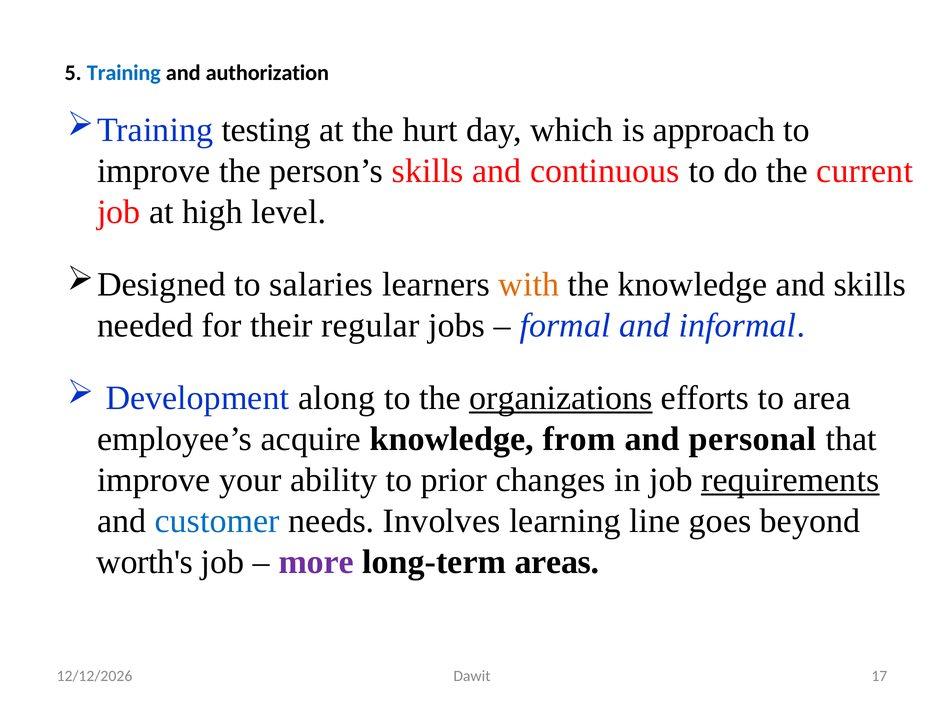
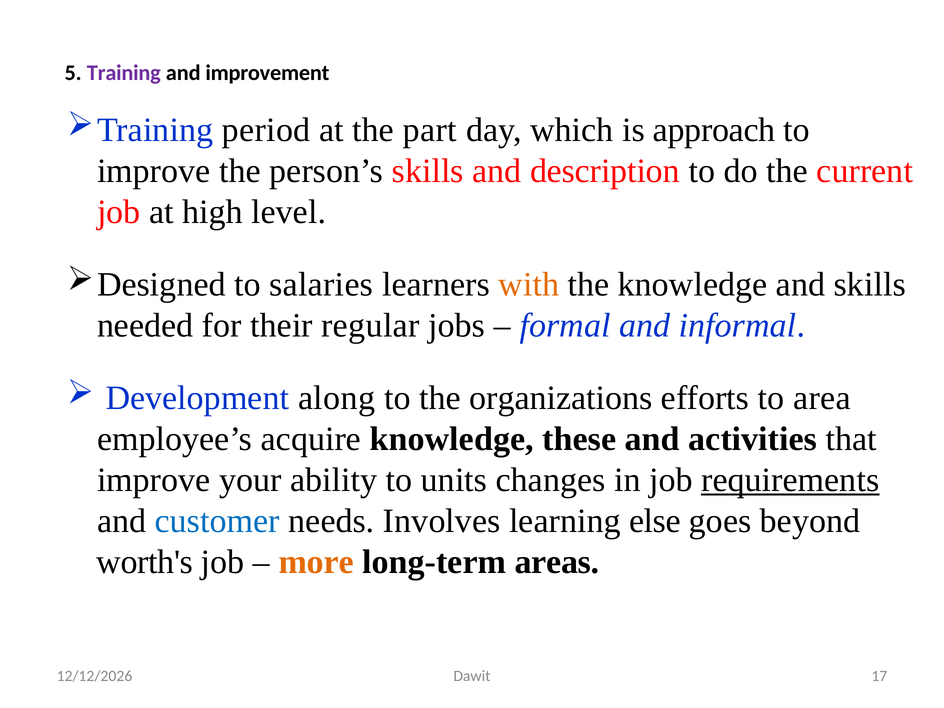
Training colour: blue -> purple (124, 73)
authorization: authorization -> improvement (267, 73)
testing: testing -> period (266, 130)
hurt: hurt -> part (430, 130)
continuous: continuous -> description (605, 171)
organizations underline: present -> none (561, 398)
from: from -> these (579, 439)
personal: personal -> activities (753, 439)
prior: prior -> units (454, 480)
line: line -> else (655, 521)
more colour: purple -> orange (316, 562)
